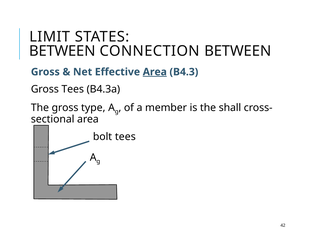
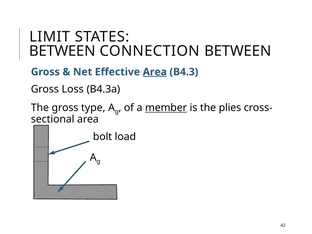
Gross Tees: Tees -> Loss (73, 89)
member underline: none -> present (166, 108)
shall: shall -> plies (230, 108)
bolt tees: tees -> load (125, 137)
